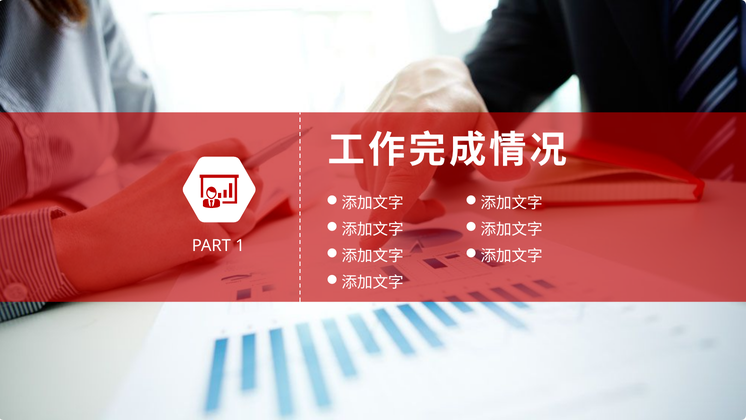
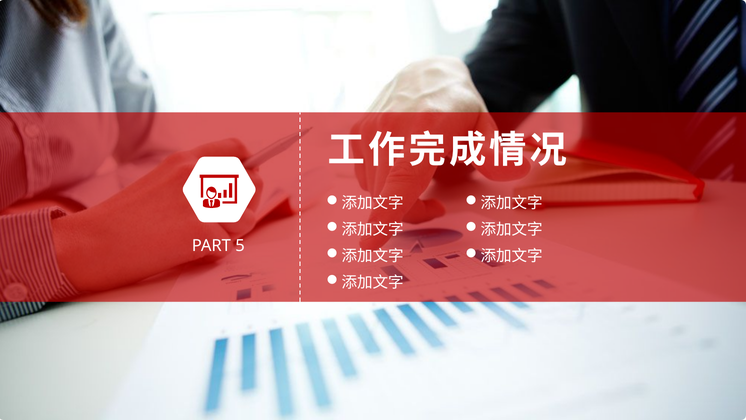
1: 1 -> 5 (240, 245)
